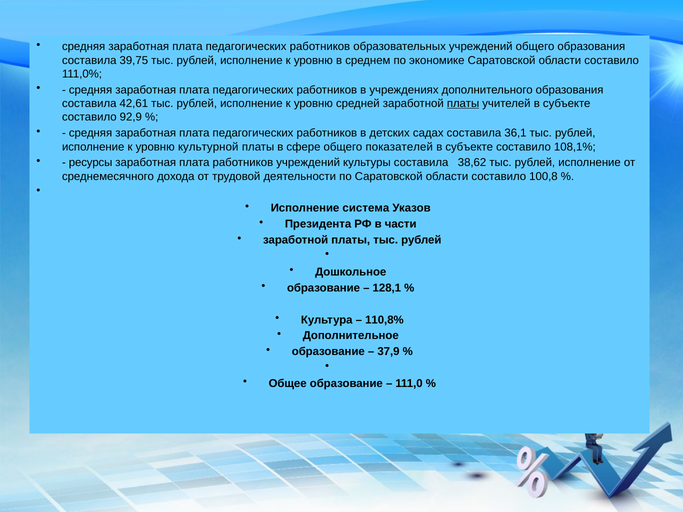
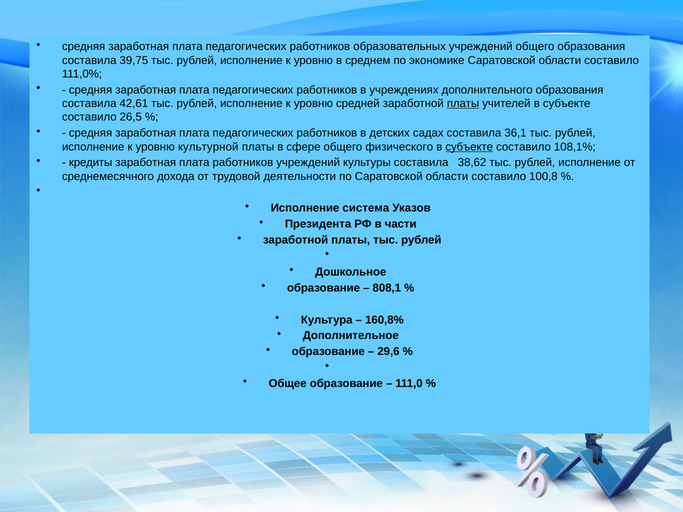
92,9: 92,9 -> 26,5 (131, 117)
показателей: показателей -> физического (399, 147)
субъекте underline: none -> present (469, 147)
ресурсы: ресурсы -> кредиты (91, 163)
128,1: 128,1 -> 808,1 (387, 288)
110,8%: 110,8% -> 160,8% (384, 320)
37,9: 37,9 -> 29,6 (388, 352)
